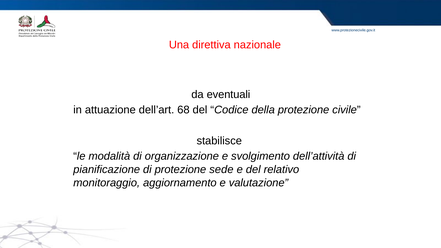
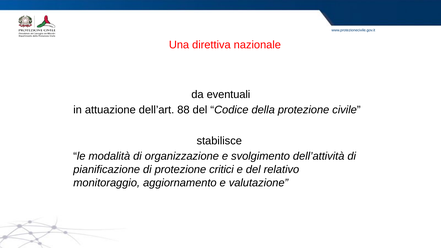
68: 68 -> 88 (183, 110)
sede: sede -> critici (221, 170)
